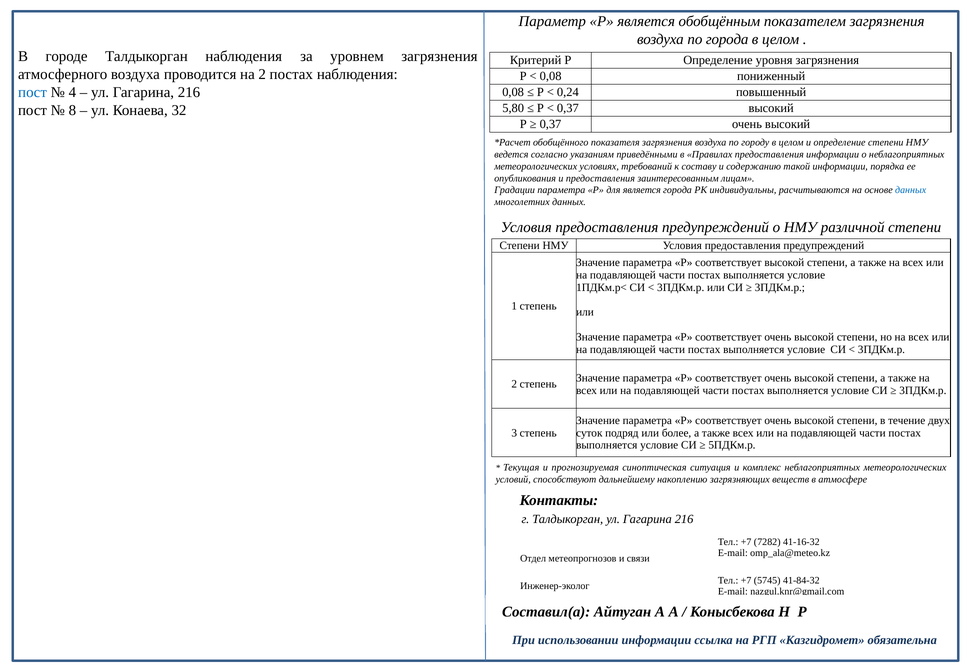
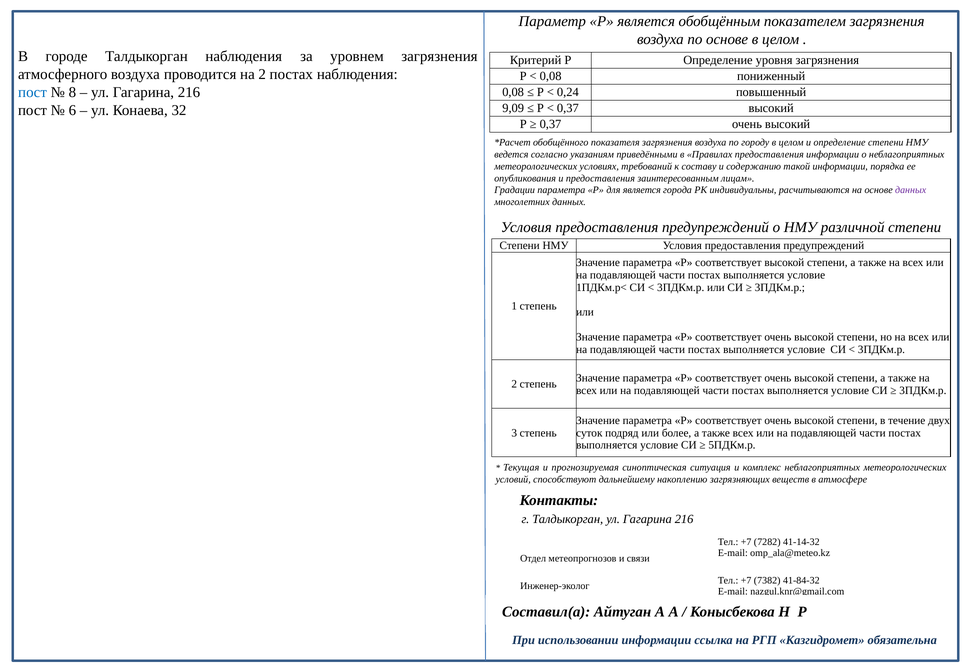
по города: города -> основе (727, 39)
4: 4 -> 8 (72, 92)
5,80: 5,80 -> 9,09 (513, 108)
8: 8 -> 6 (72, 110)
данных colour: blue -> purple (911, 190)
41-16-32: 41-16-32 -> 41-14-32 (801, 542)
5745: 5745 -> 7382 (767, 581)
